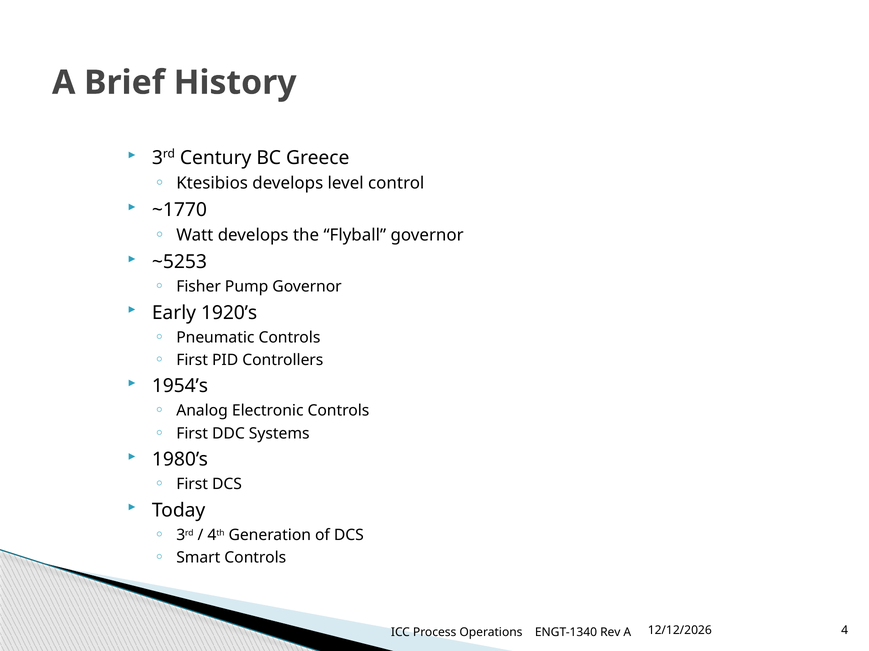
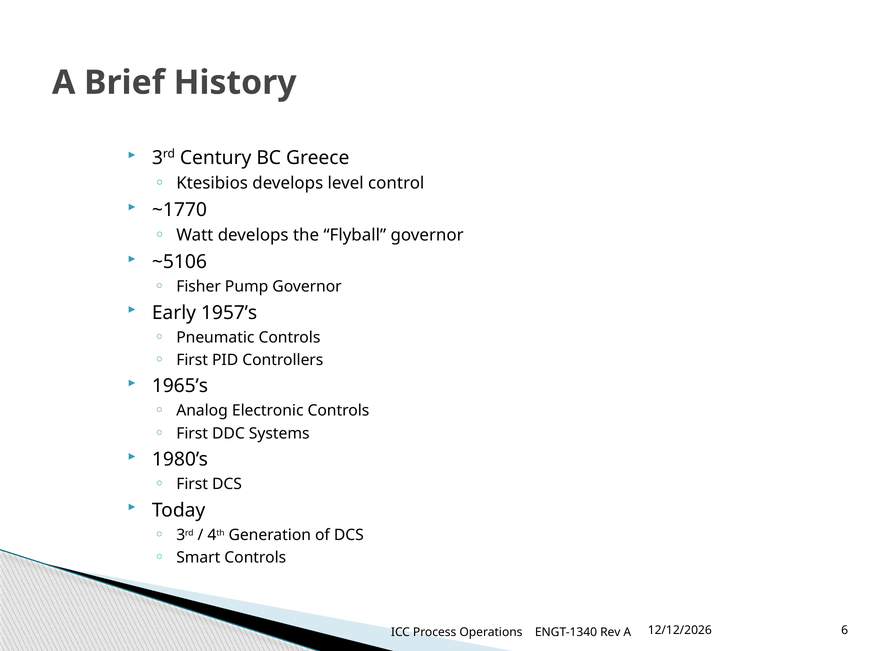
~5253: ~5253 -> ~5106 (179, 262)
1920’s: 1920’s -> 1957’s (229, 313)
1954’s: 1954’s -> 1965’s (180, 387)
4: 4 -> 6 (845, 631)
